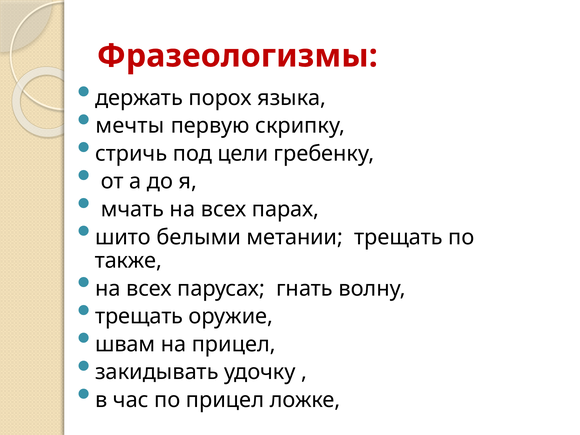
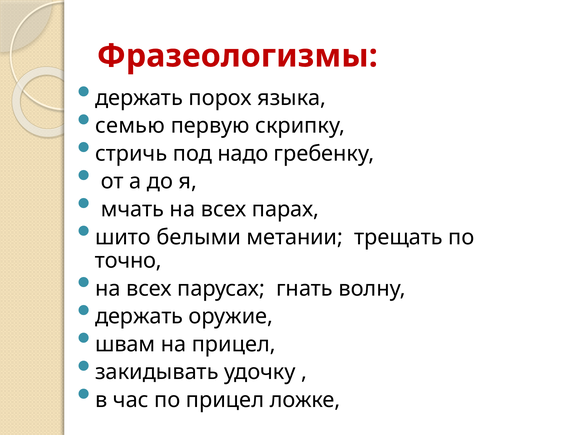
мечты: мечты -> семью (130, 126)
цели: цели -> надо (243, 154)
также: также -> точно (128, 261)
трещать: трещать -> держать (139, 316)
